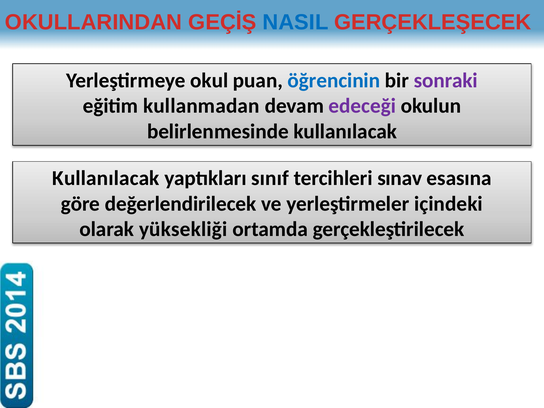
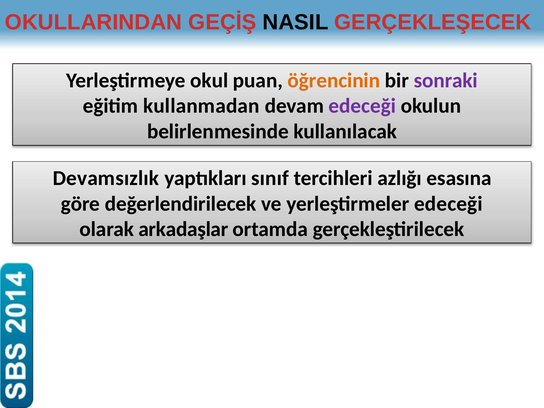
NASIL colour: blue -> black (296, 22)
öğrencinin colour: blue -> orange (334, 81)
Kullanılacak: Kullanılacak -> Devamsızlık (106, 178)
sınav: sınav -> azlığı (400, 178)
yerleştirmeler içindeki: içindeki -> edeceği (448, 204)
yüksekliği: yüksekliği -> arkadaşlar (183, 229)
